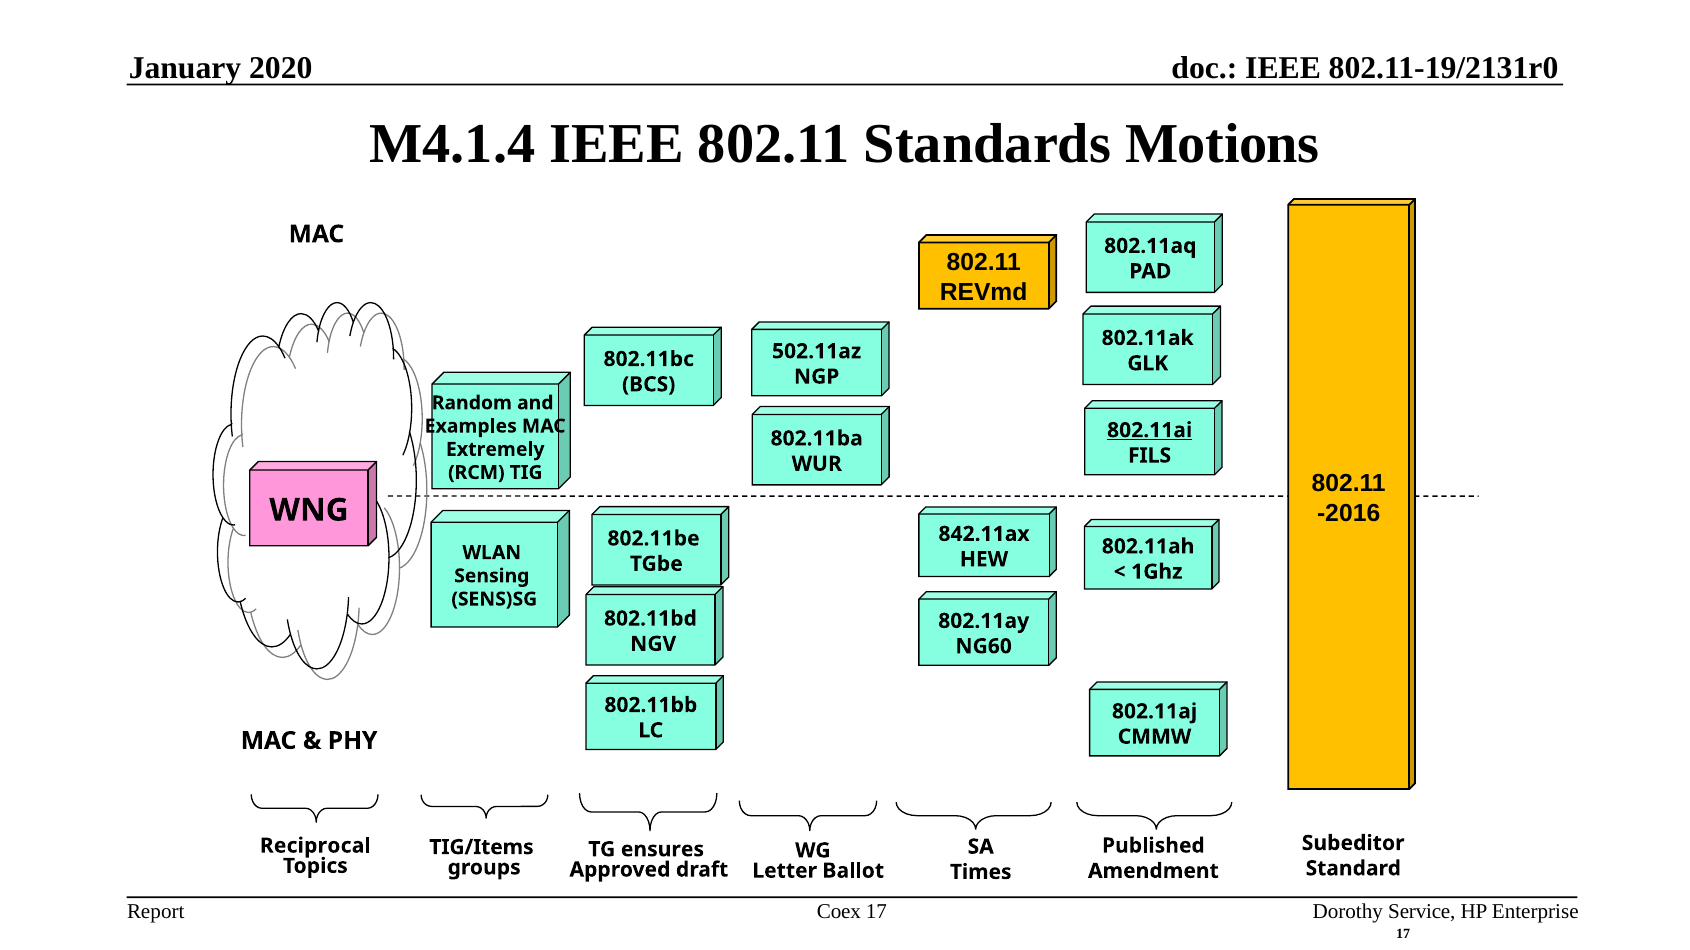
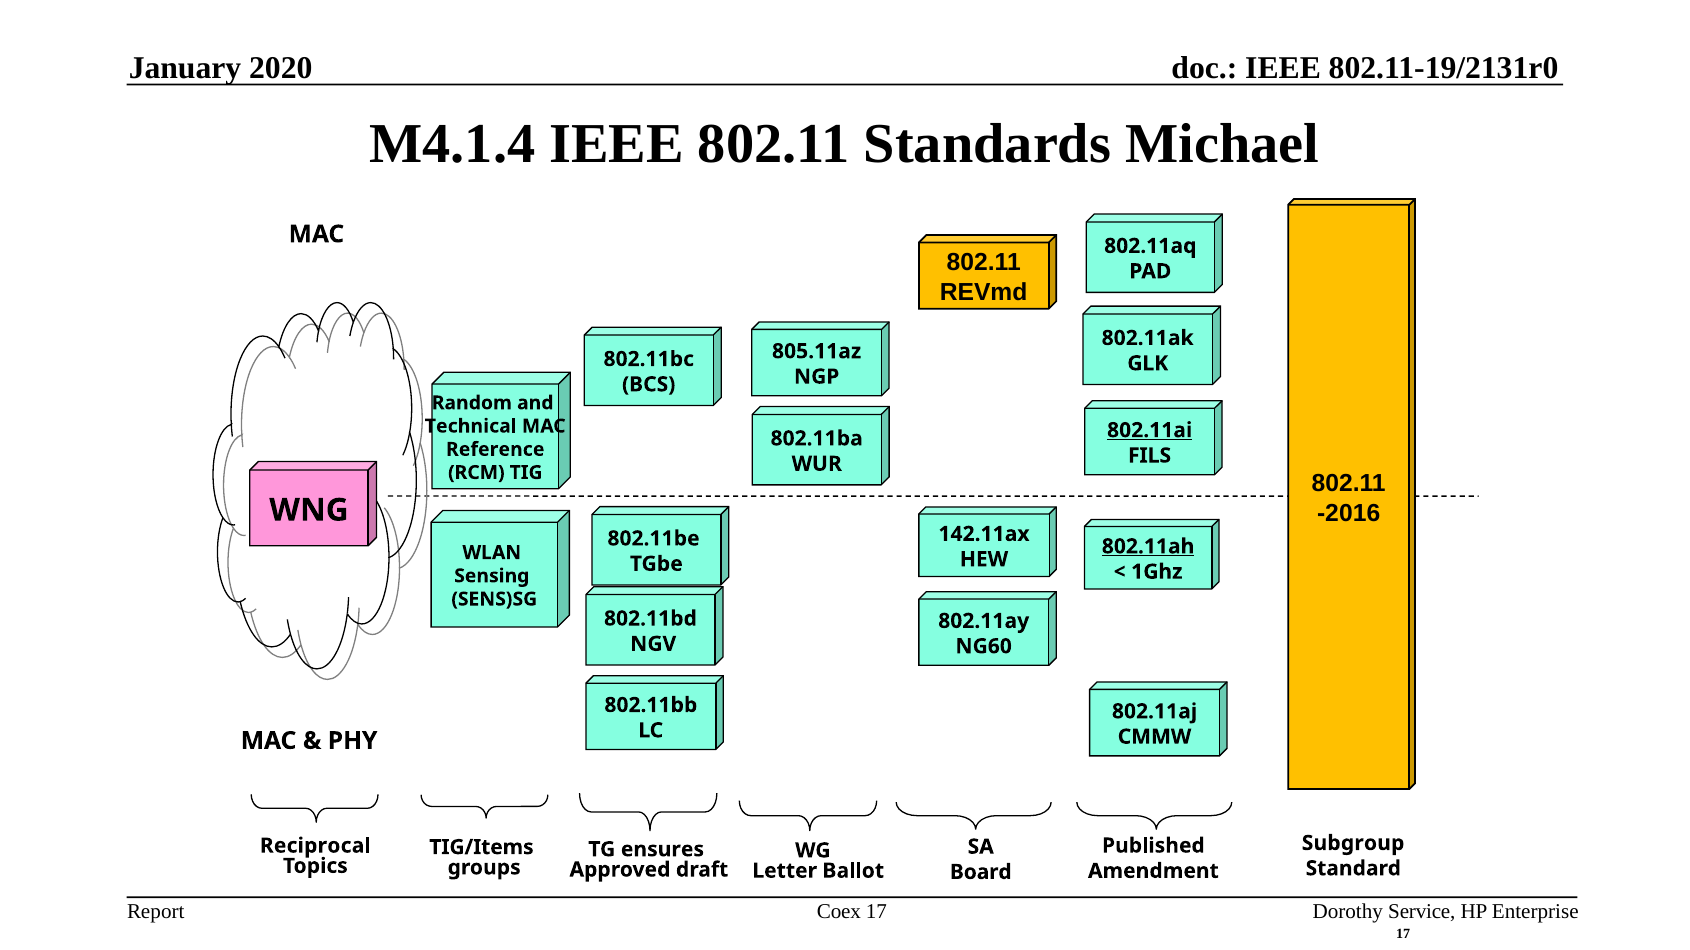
Motions: Motions -> Michael (1222, 144)
502.11az: 502.11az -> 805.11az (817, 352)
Examples: Examples -> Technical (471, 426)
Extremely: Extremely -> Reference (495, 450)
842.11ax: 842.11ax -> 142.11ax (984, 534)
802.11ah underline: none -> present (1148, 547)
Subeditor: Subeditor -> Subgroup (1353, 844)
Times: Times -> Board (981, 873)
